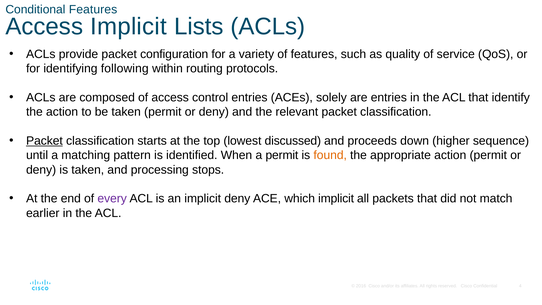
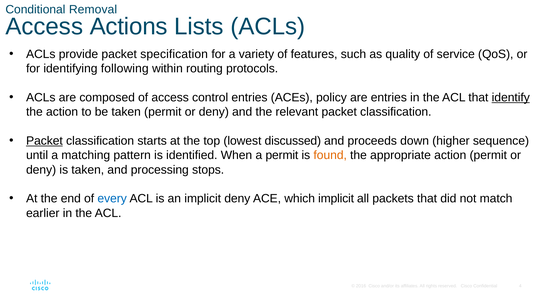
Conditional Features: Features -> Removal (93, 10)
Access Implicit: Implicit -> Actions (129, 26)
configuration: configuration -> specification (174, 54)
solely: solely -> policy (331, 97)
identify underline: none -> present (511, 97)
every colour: purple -> blue (112, 199)
